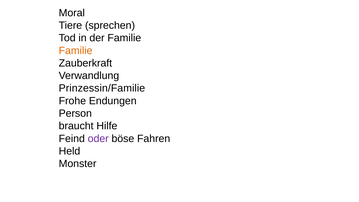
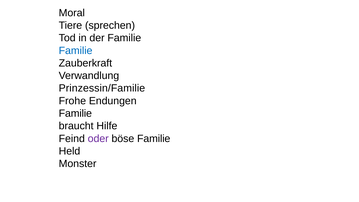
Familie colour: orange -> blue (76, 51)
Person: Person -> Familie (75, 113)
böse Fahren: Fahren -> Familie (154, 139)
